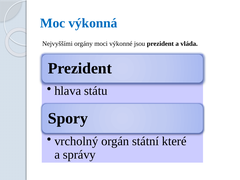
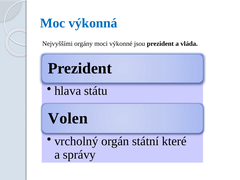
Spory: Spory -> Volen (68, 118)
